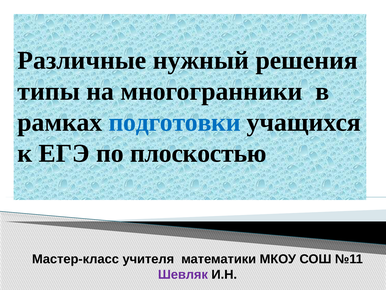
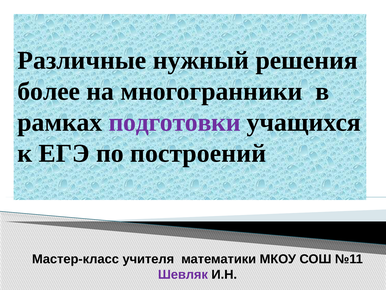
типы: типы -> более (49, 91)
подготовки colour: blue -> purple (175, 122)
плоскостью: плоскостью -> построений (198, 153)
